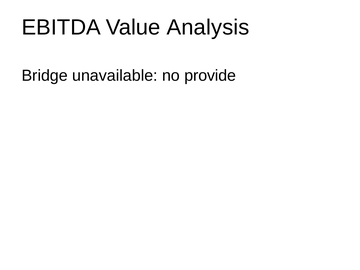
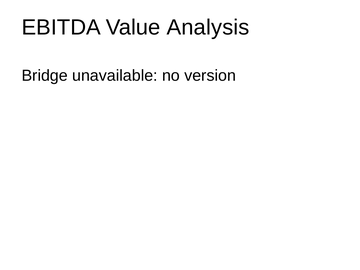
provide: provide -> version (210, 75)
